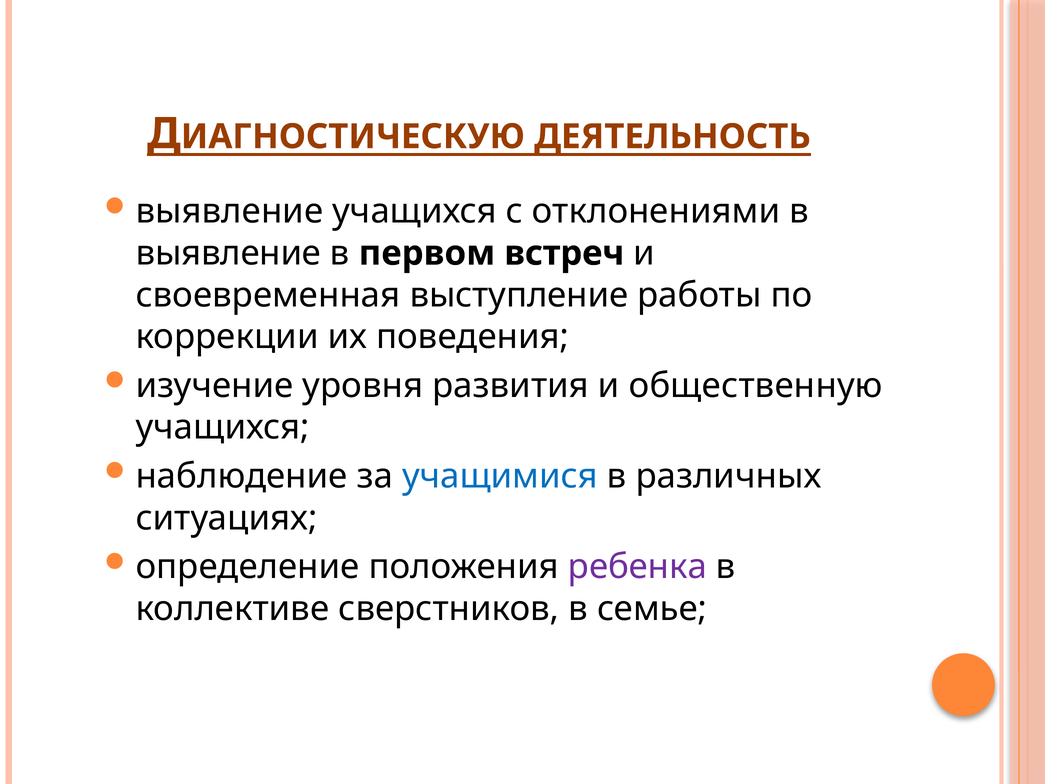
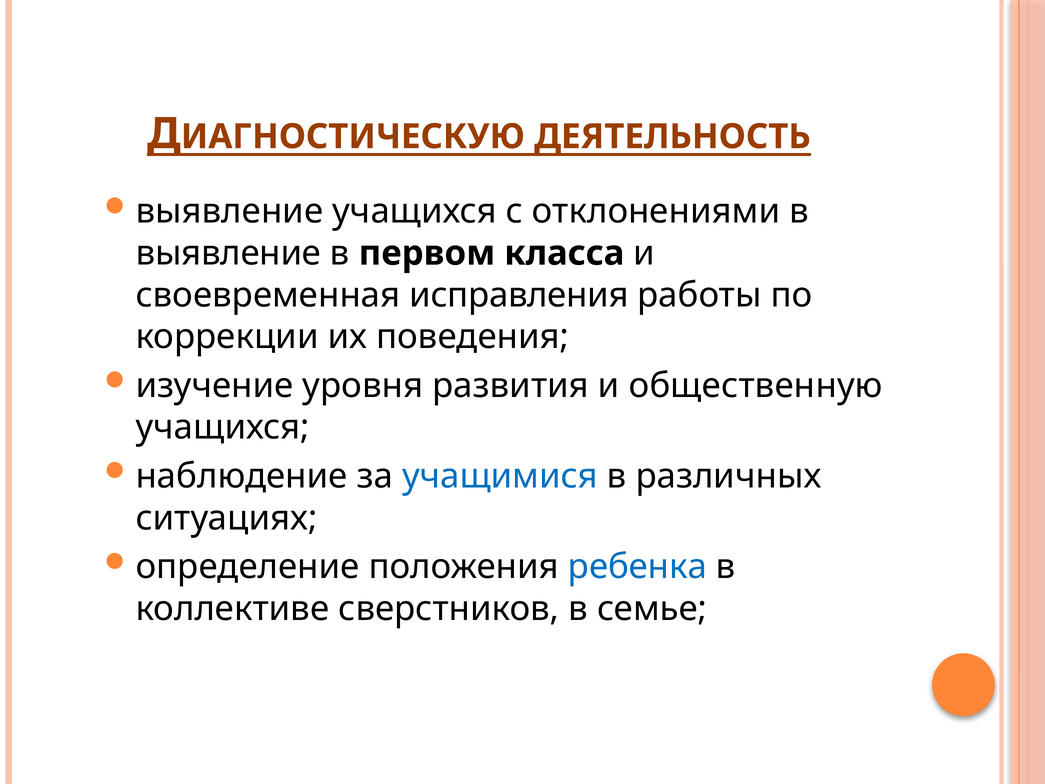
встреч: встреч -> класса (564, 253)
выступление: выступление -> исправления (519, 295)
ребенка colour: purple -> blue (637, 567)
